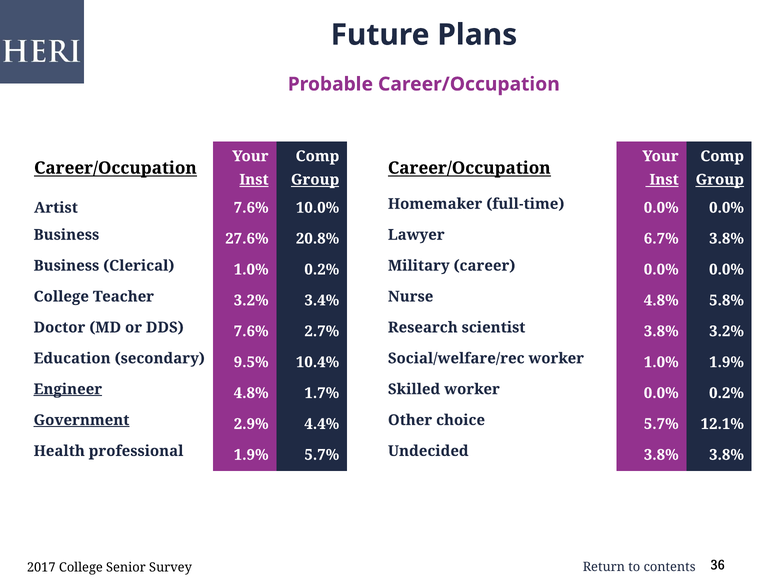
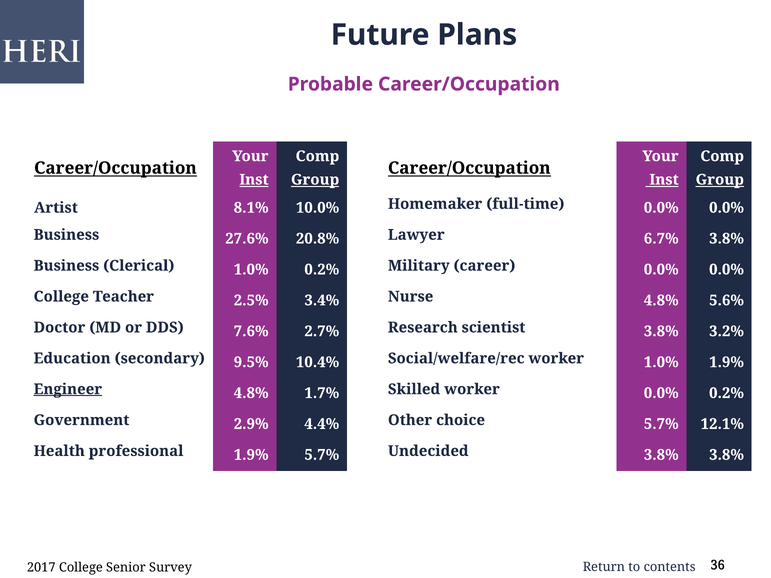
Artist 7.6%: 7.6% -> 8.1% (251, 208)
Teacher 3.2%: 3.2% -> 2.5% (251, 301)
5.8%: 5.8% -> 5.6% (727, 301)
Government underline: present -> none (81, 420)
